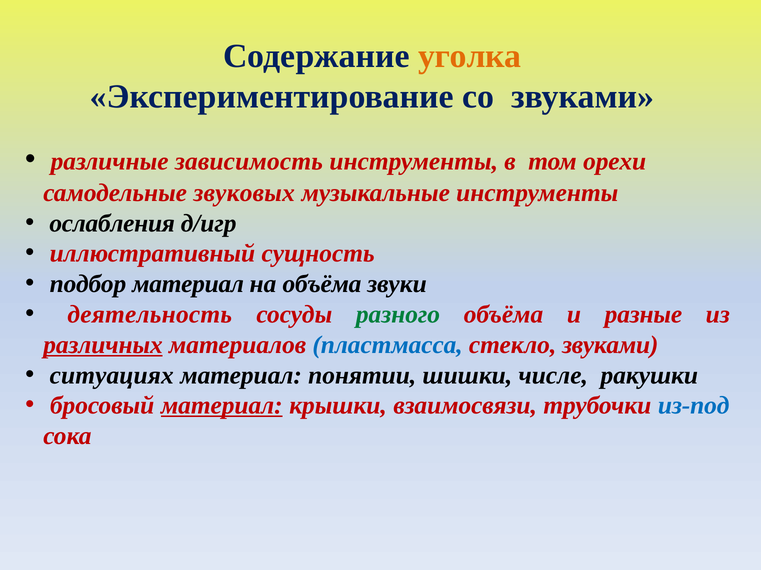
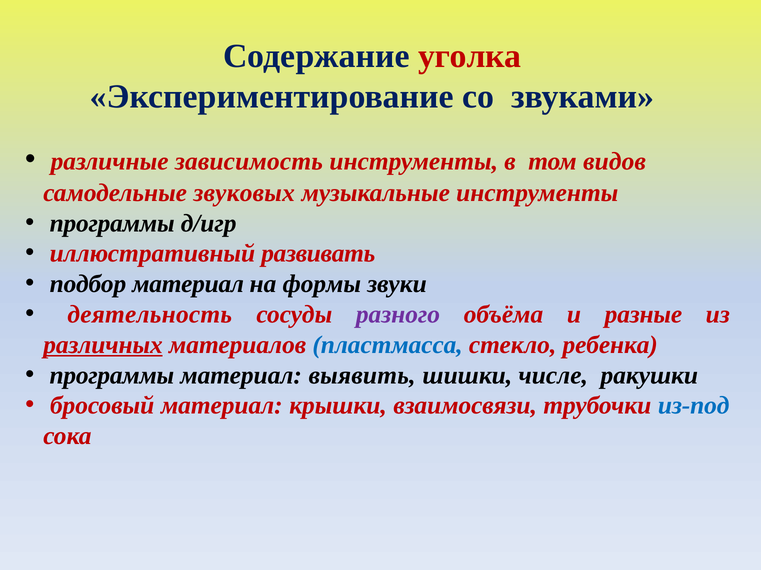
уголка colour: orange -> red (470, 56)
орехи: орехи -> видов (615, 162)
ослабления: ослабления -> программы (112, 223)
сущность: сущность -> развивать (318, 254)
на объёма: объёма -> формы (322, 284)
разного colour: green -> purple (398, 315)
стекло звуками: звуками -> ребенка (610, 345)
ситуациях: ситуациях -> программы (112, 376)
понятии: понятии -> выявить (362, 376)
материал underline: present -> none (222, 406)
